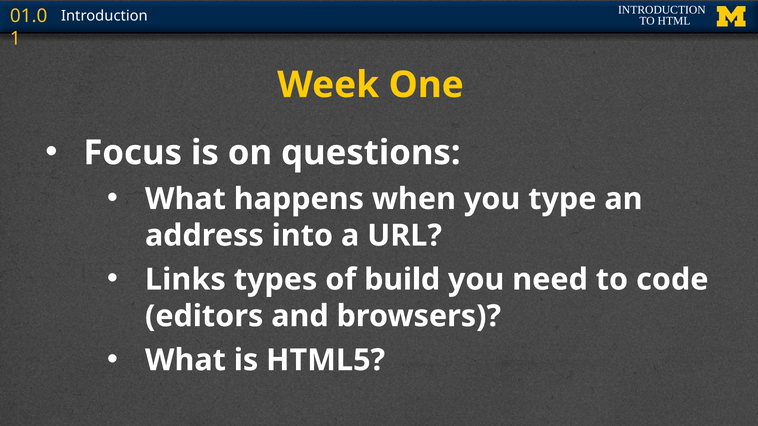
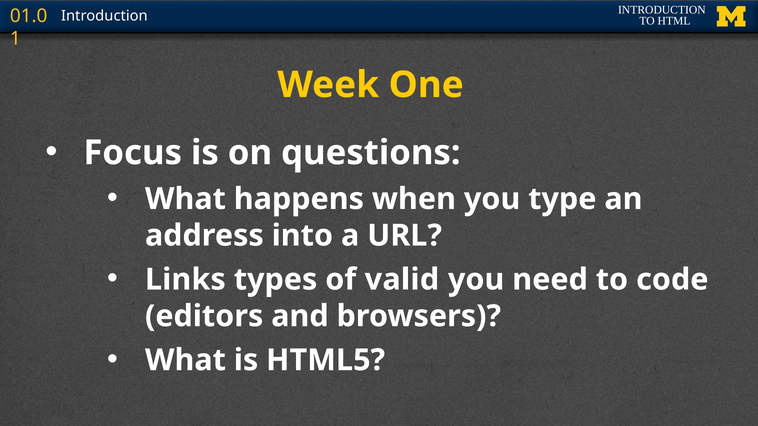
build: build -> valid (402, 280)
